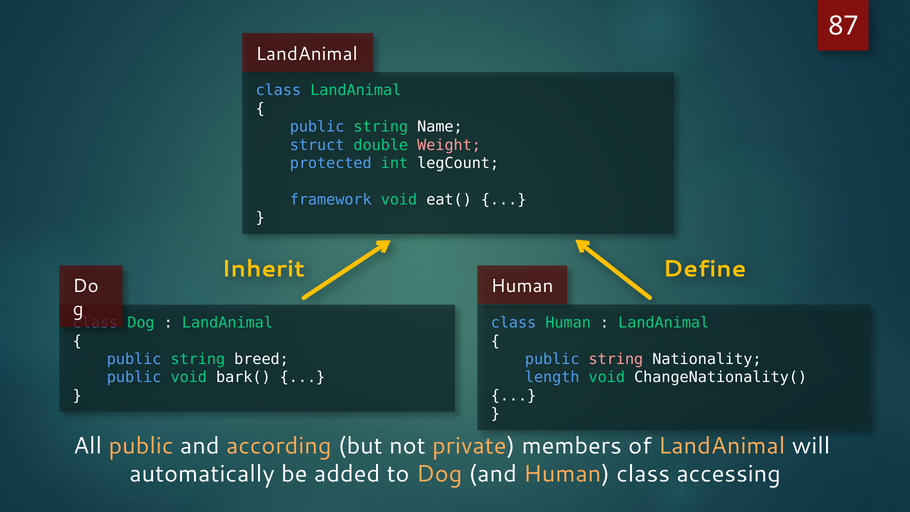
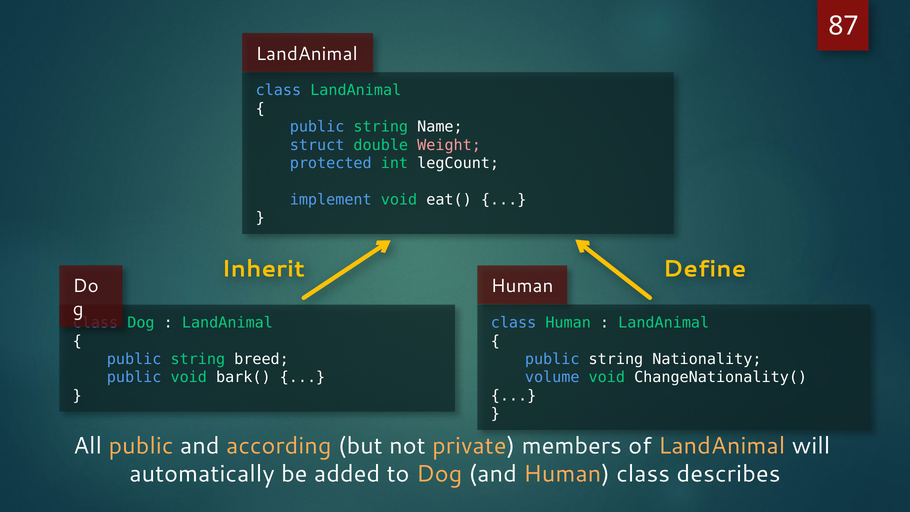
framework: framework -> implement (331, 200)
string colour: pink -> white (616, 359)
length: length -> volume (552, 377)
accessing: accessing -> describes (729, 474)
